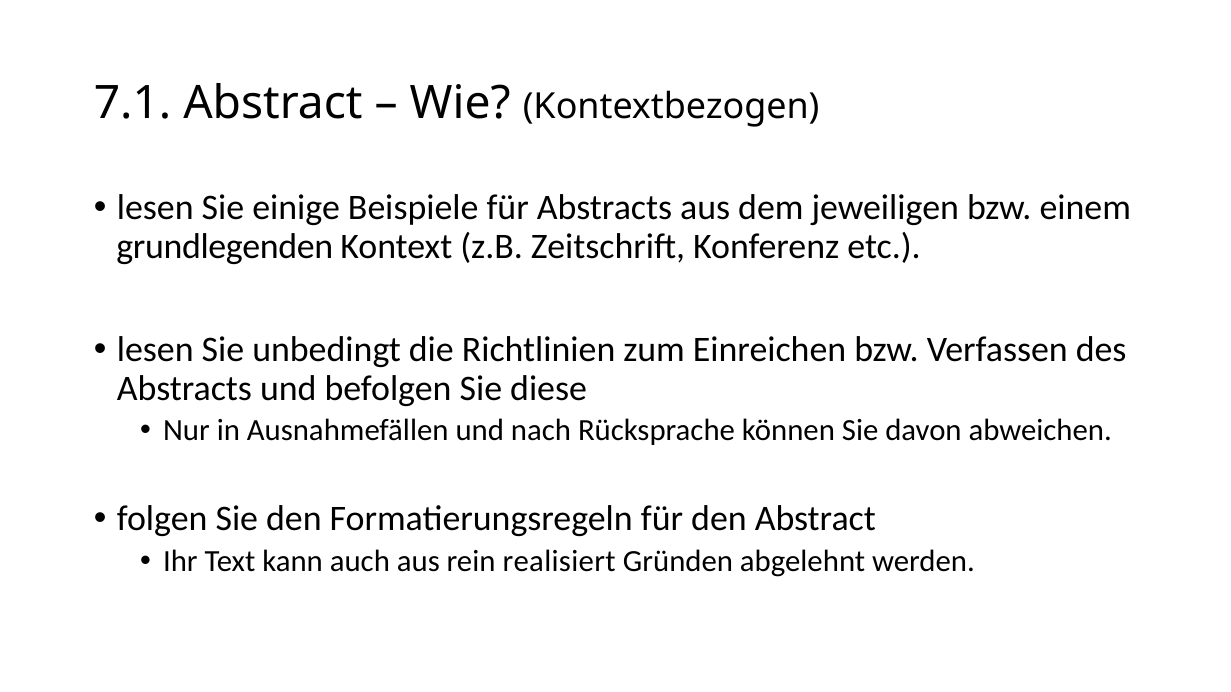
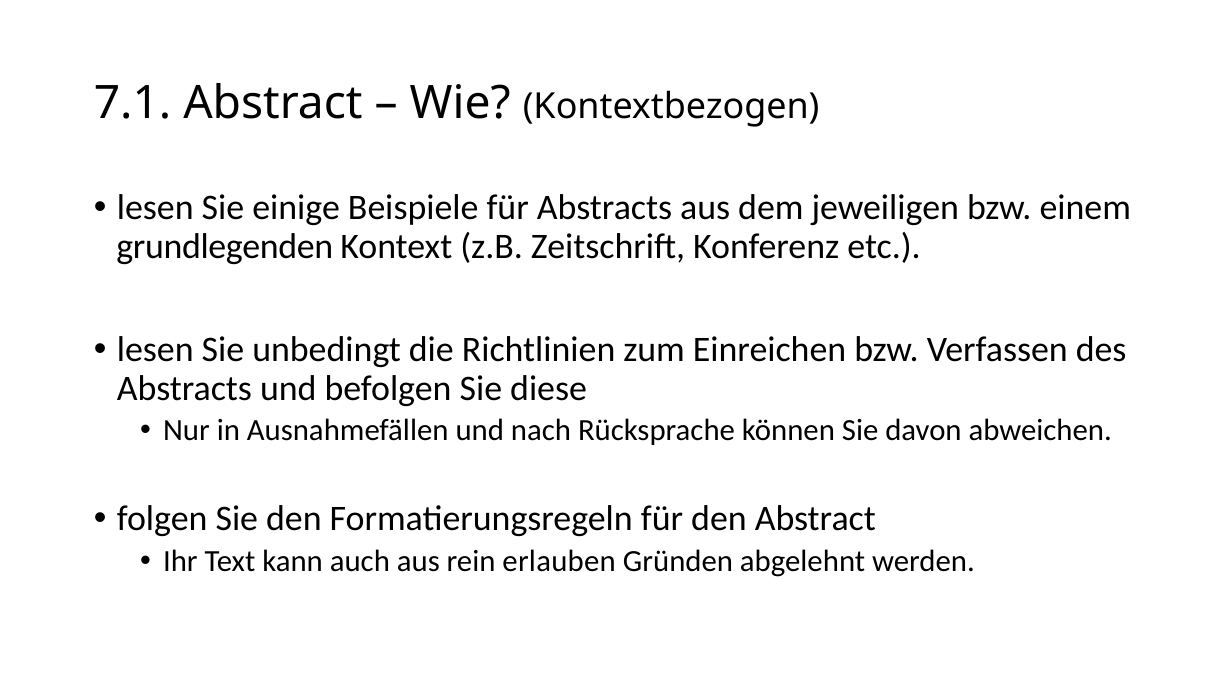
realisiert: realisiert -> erlauben (559, 562)
